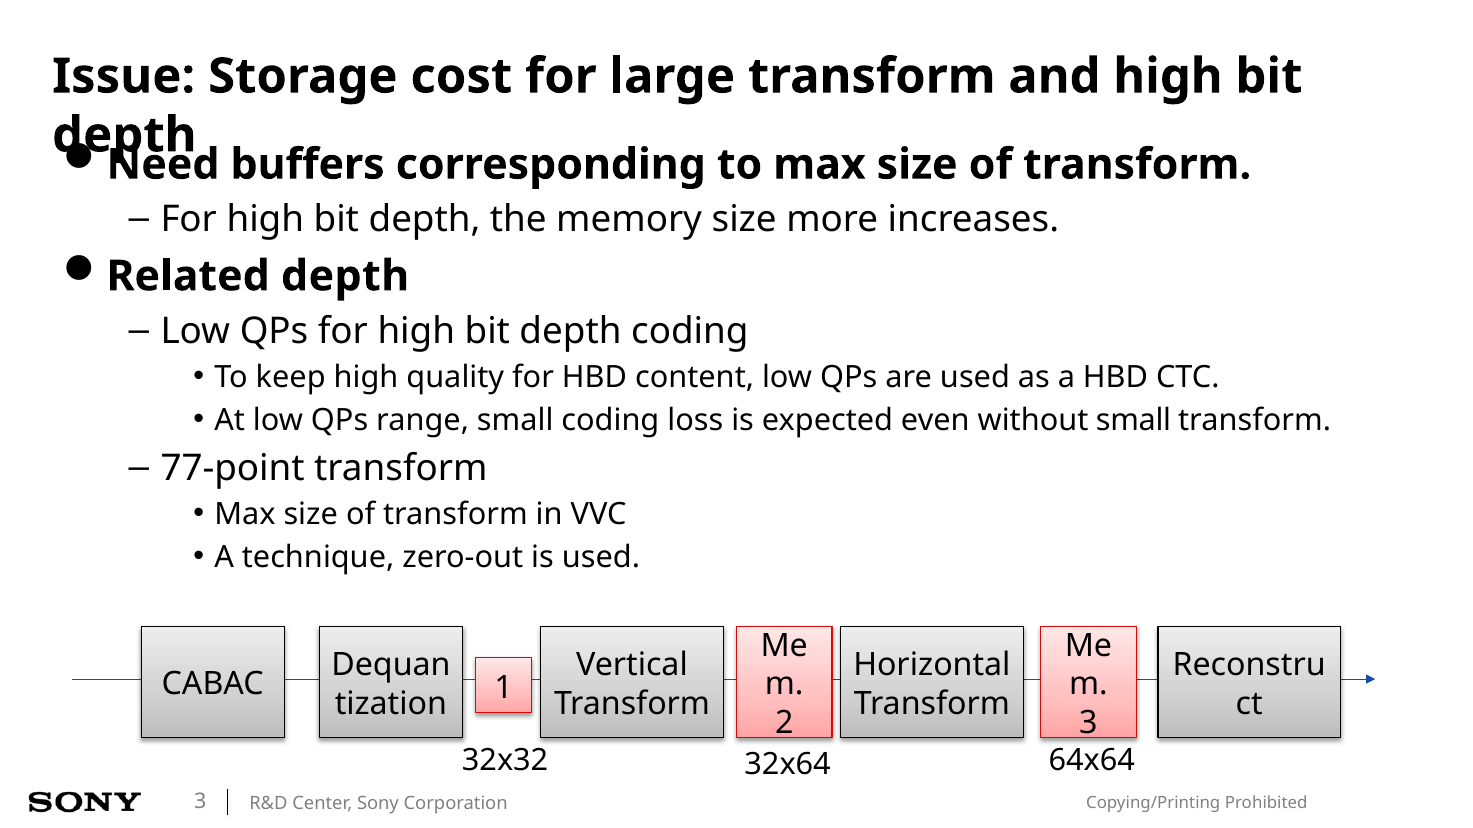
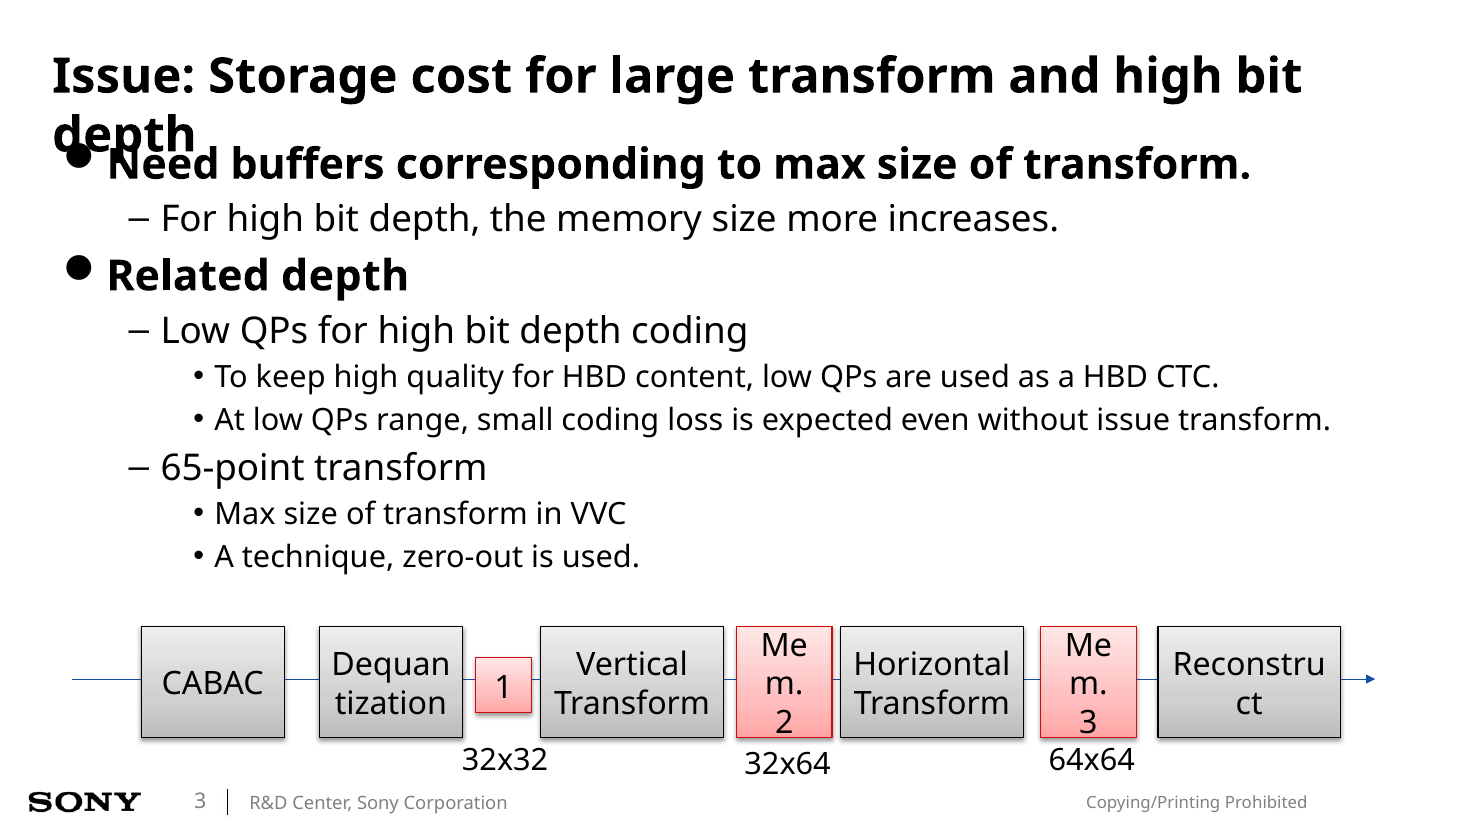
without small: small -> issue (1133, 420)
77-point: 77-point -> 65-point (233, 468)
